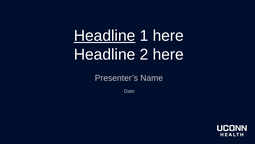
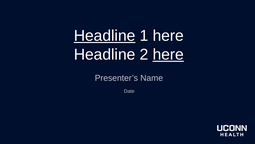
here underline: none -> present (168, 54)
